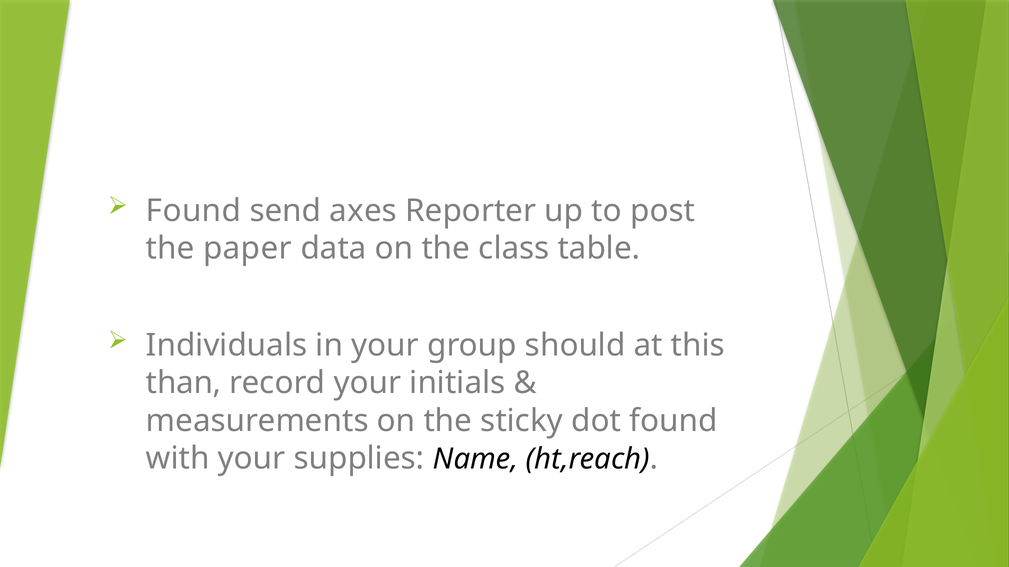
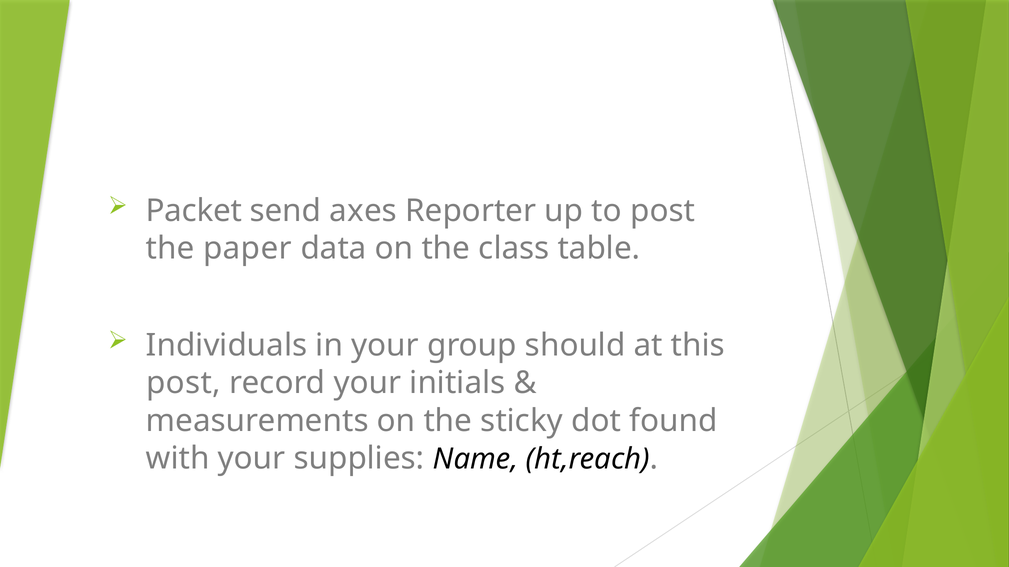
Found: Found -> Packet (194, 211)
than: than -> post (183, 383)
